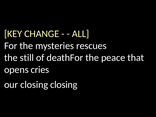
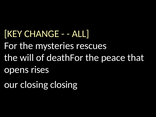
still: still -> will (27, 58)
cries: cries -> rises (40, 70)
